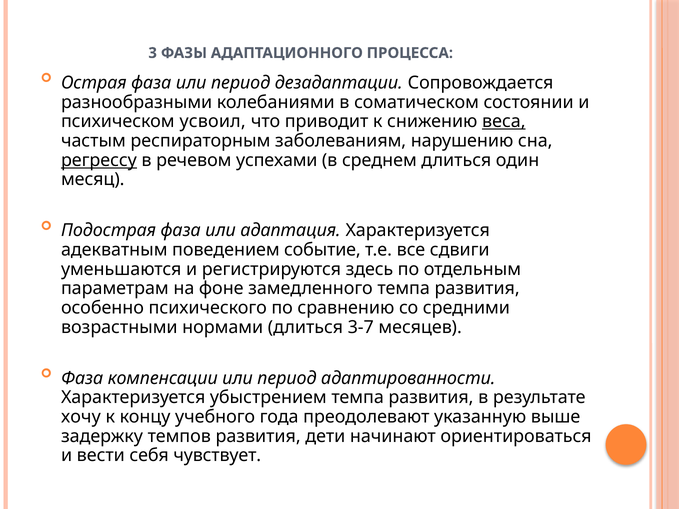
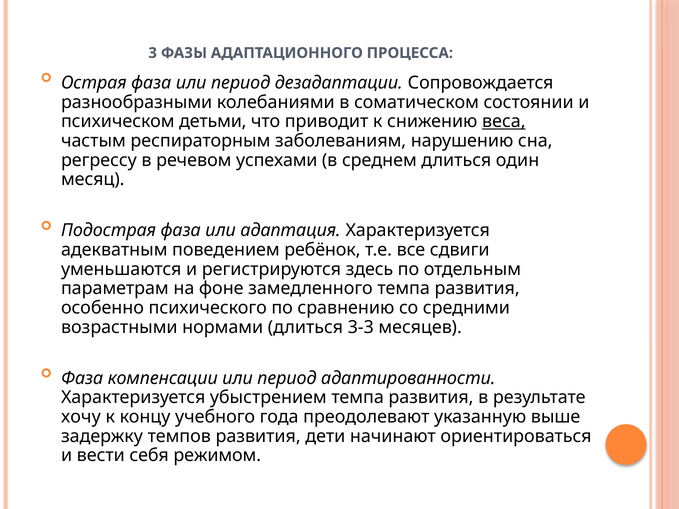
усвоил: усвоил -> детьми (213, 122)
регрессу underline: present -> none (99, 160)
событие: событие -> ребёнок (322, 250)
3-7: 3-7 -> 3-3 (361, 327)
чувствует: чувствует -> режимом (217, 456)
